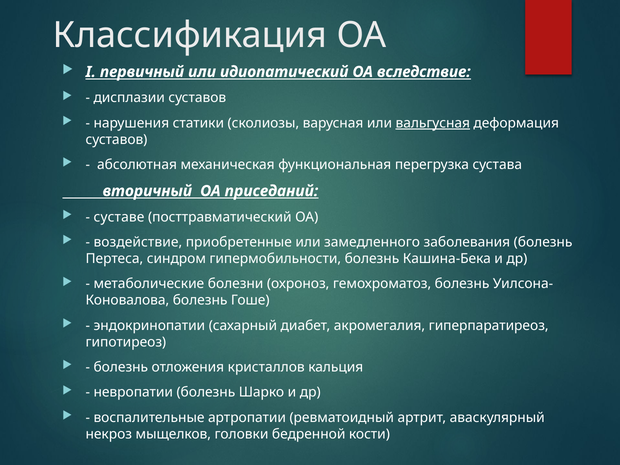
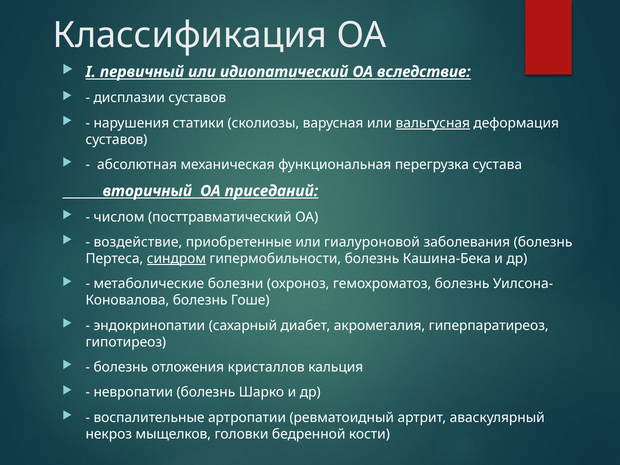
суставе: суставе -> числом (119, 217)
замедленного: замедленного -> гиалуроновой (372, 242)
синдром underline: none -> present (176, 259)
